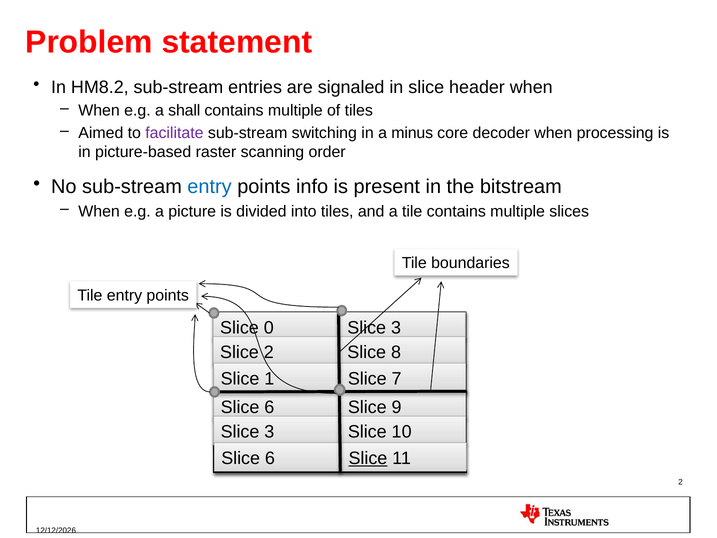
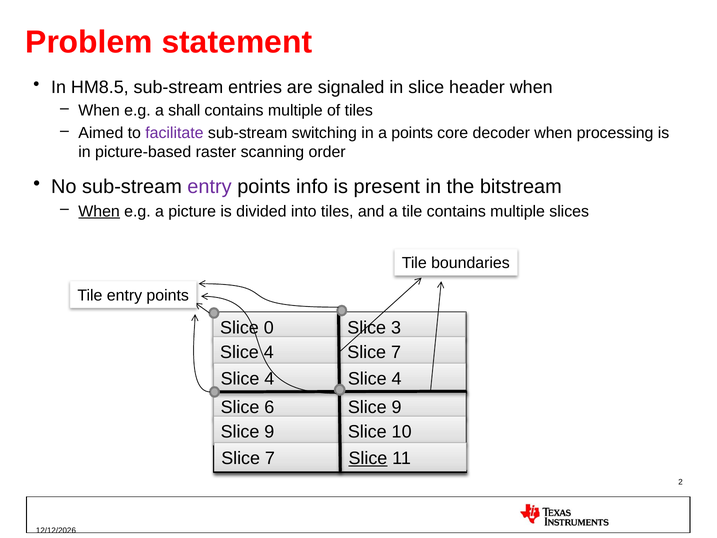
HM8.2: HM8.2 -> HM8.5 (100, 87)
a minus: minus -> points (412, 133)
entry colour: blue -> purple (210, 187)
When underline: none -> present (99, 211)
2: 2 -> 4 (269, 352)
8: 8 -> 7 (396, 352)
1: 1 -> 4 (269, 379)
7: 7 -> 4 (397, 379)
3: 3 -> 9 (269, 432)
6: 6 -> 7 (270, 458)
